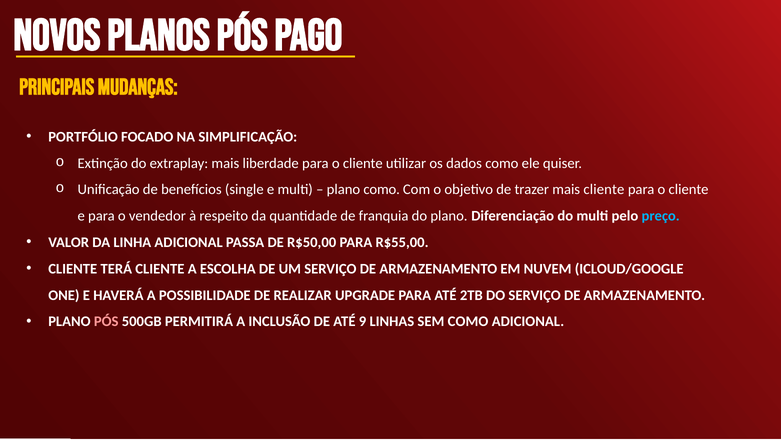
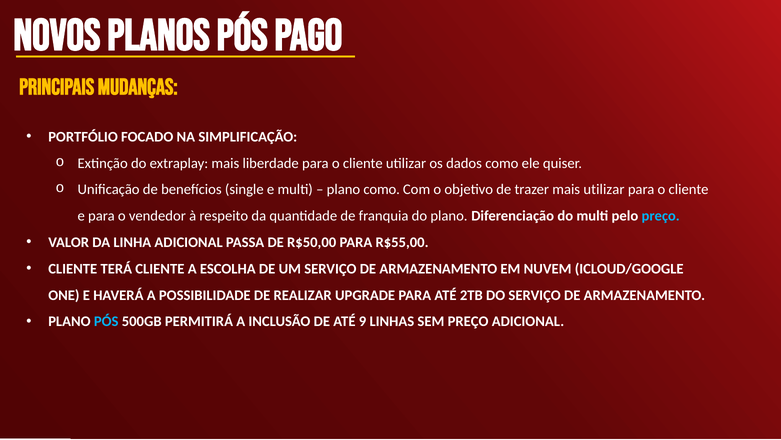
mais cliente: cliente -> utilizar (604, 189)
PÓS colour: pink -> light blue (106, 321)
SEM COMO: COMO -> PREÇO (468, 321)
